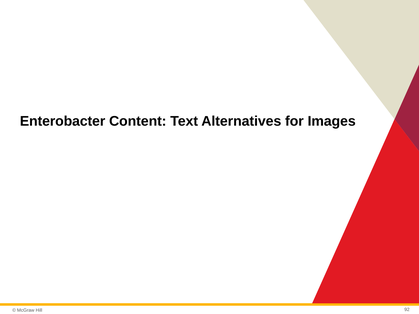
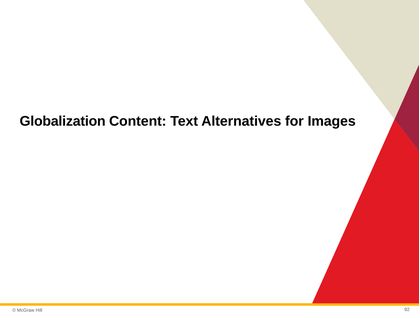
Enterobacter: Enterobacter -> Globalization (63, 121)
